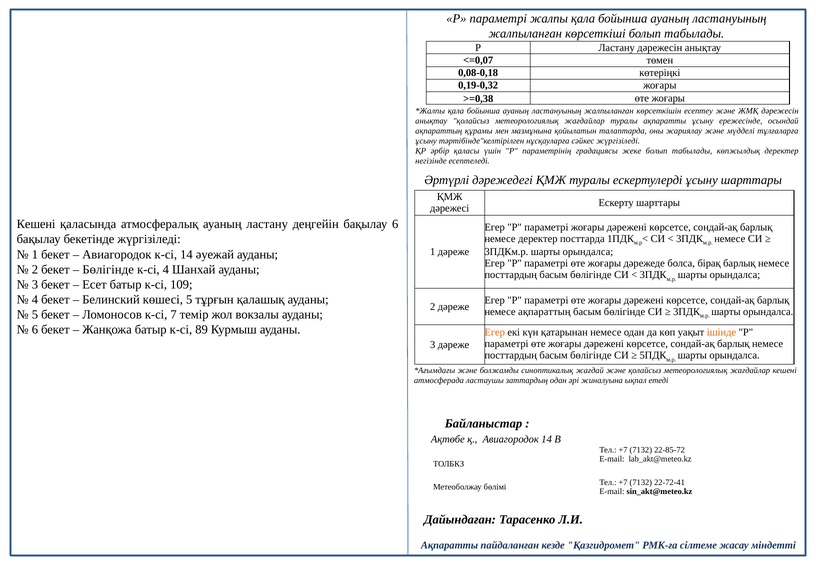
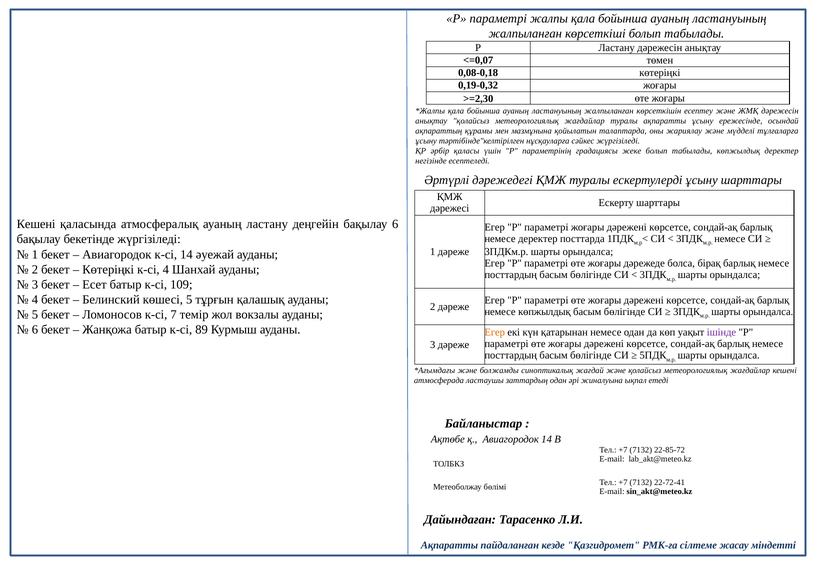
>=0,38: >=0,38 -> >=2,30 (478, 99)
Бөлігінде: Бөлігінде -> Көтеріңкі (108, 269)
немесе ақпараттың: ақпараттың -> көпжылдық (544, 312)
ішінде colour: orange -> purple (721, 332)
